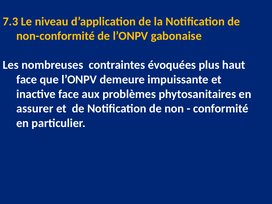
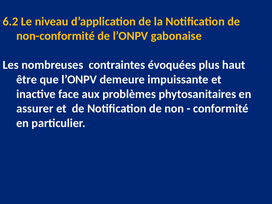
7.3: 7.3 -> 6.2 (10, 21)
face: face -> être (27, 80)
